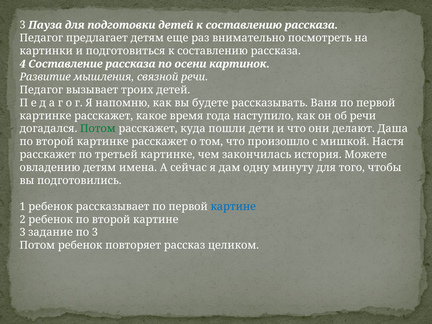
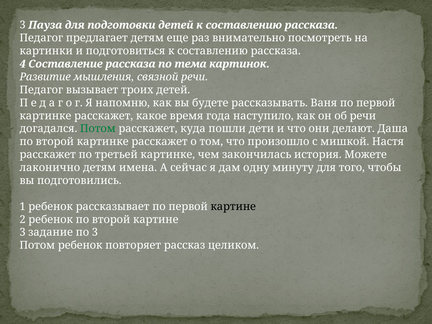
осени: осени -> тема (191, 64)
овладению: овладению -> лаконично (50, 168)
картине colour: blue -> black (233, 207)
